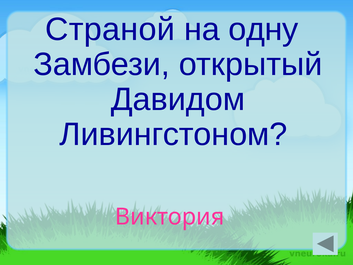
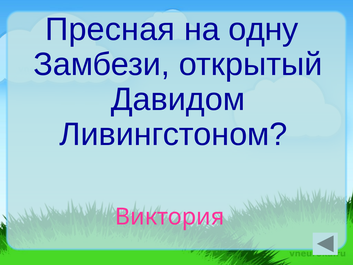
Страной: Страной -> Пресная (110, 29)
